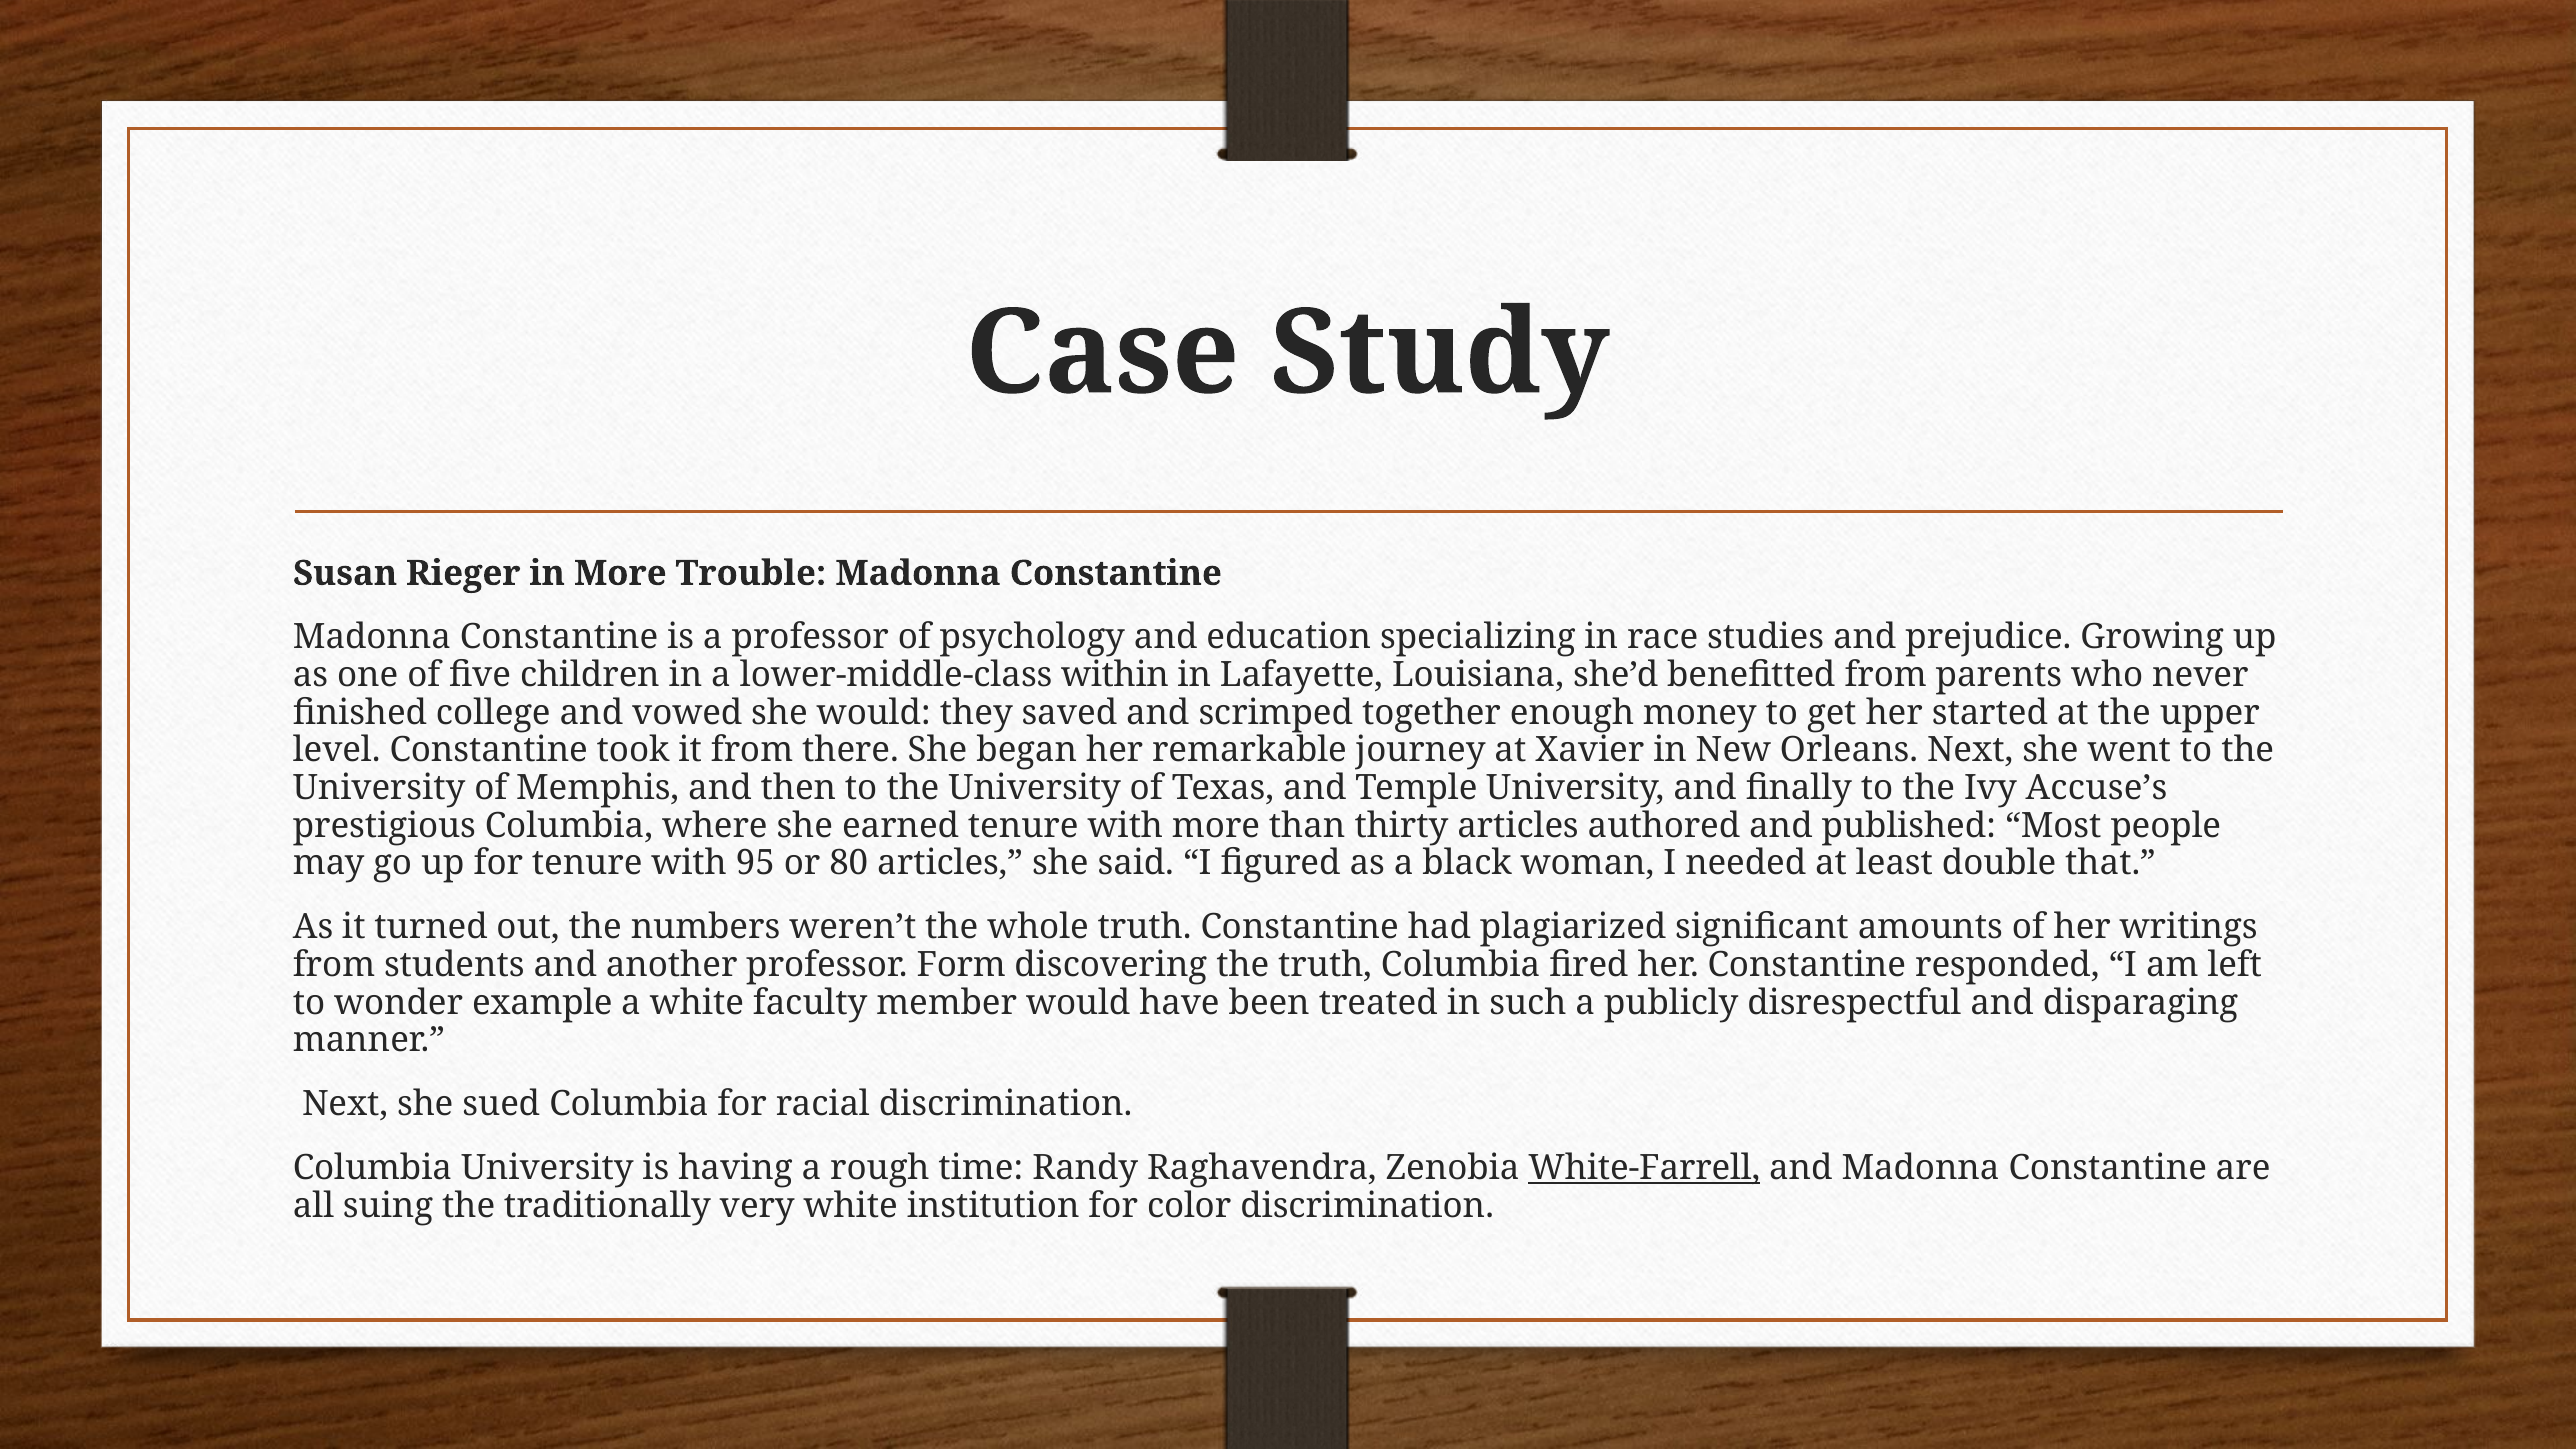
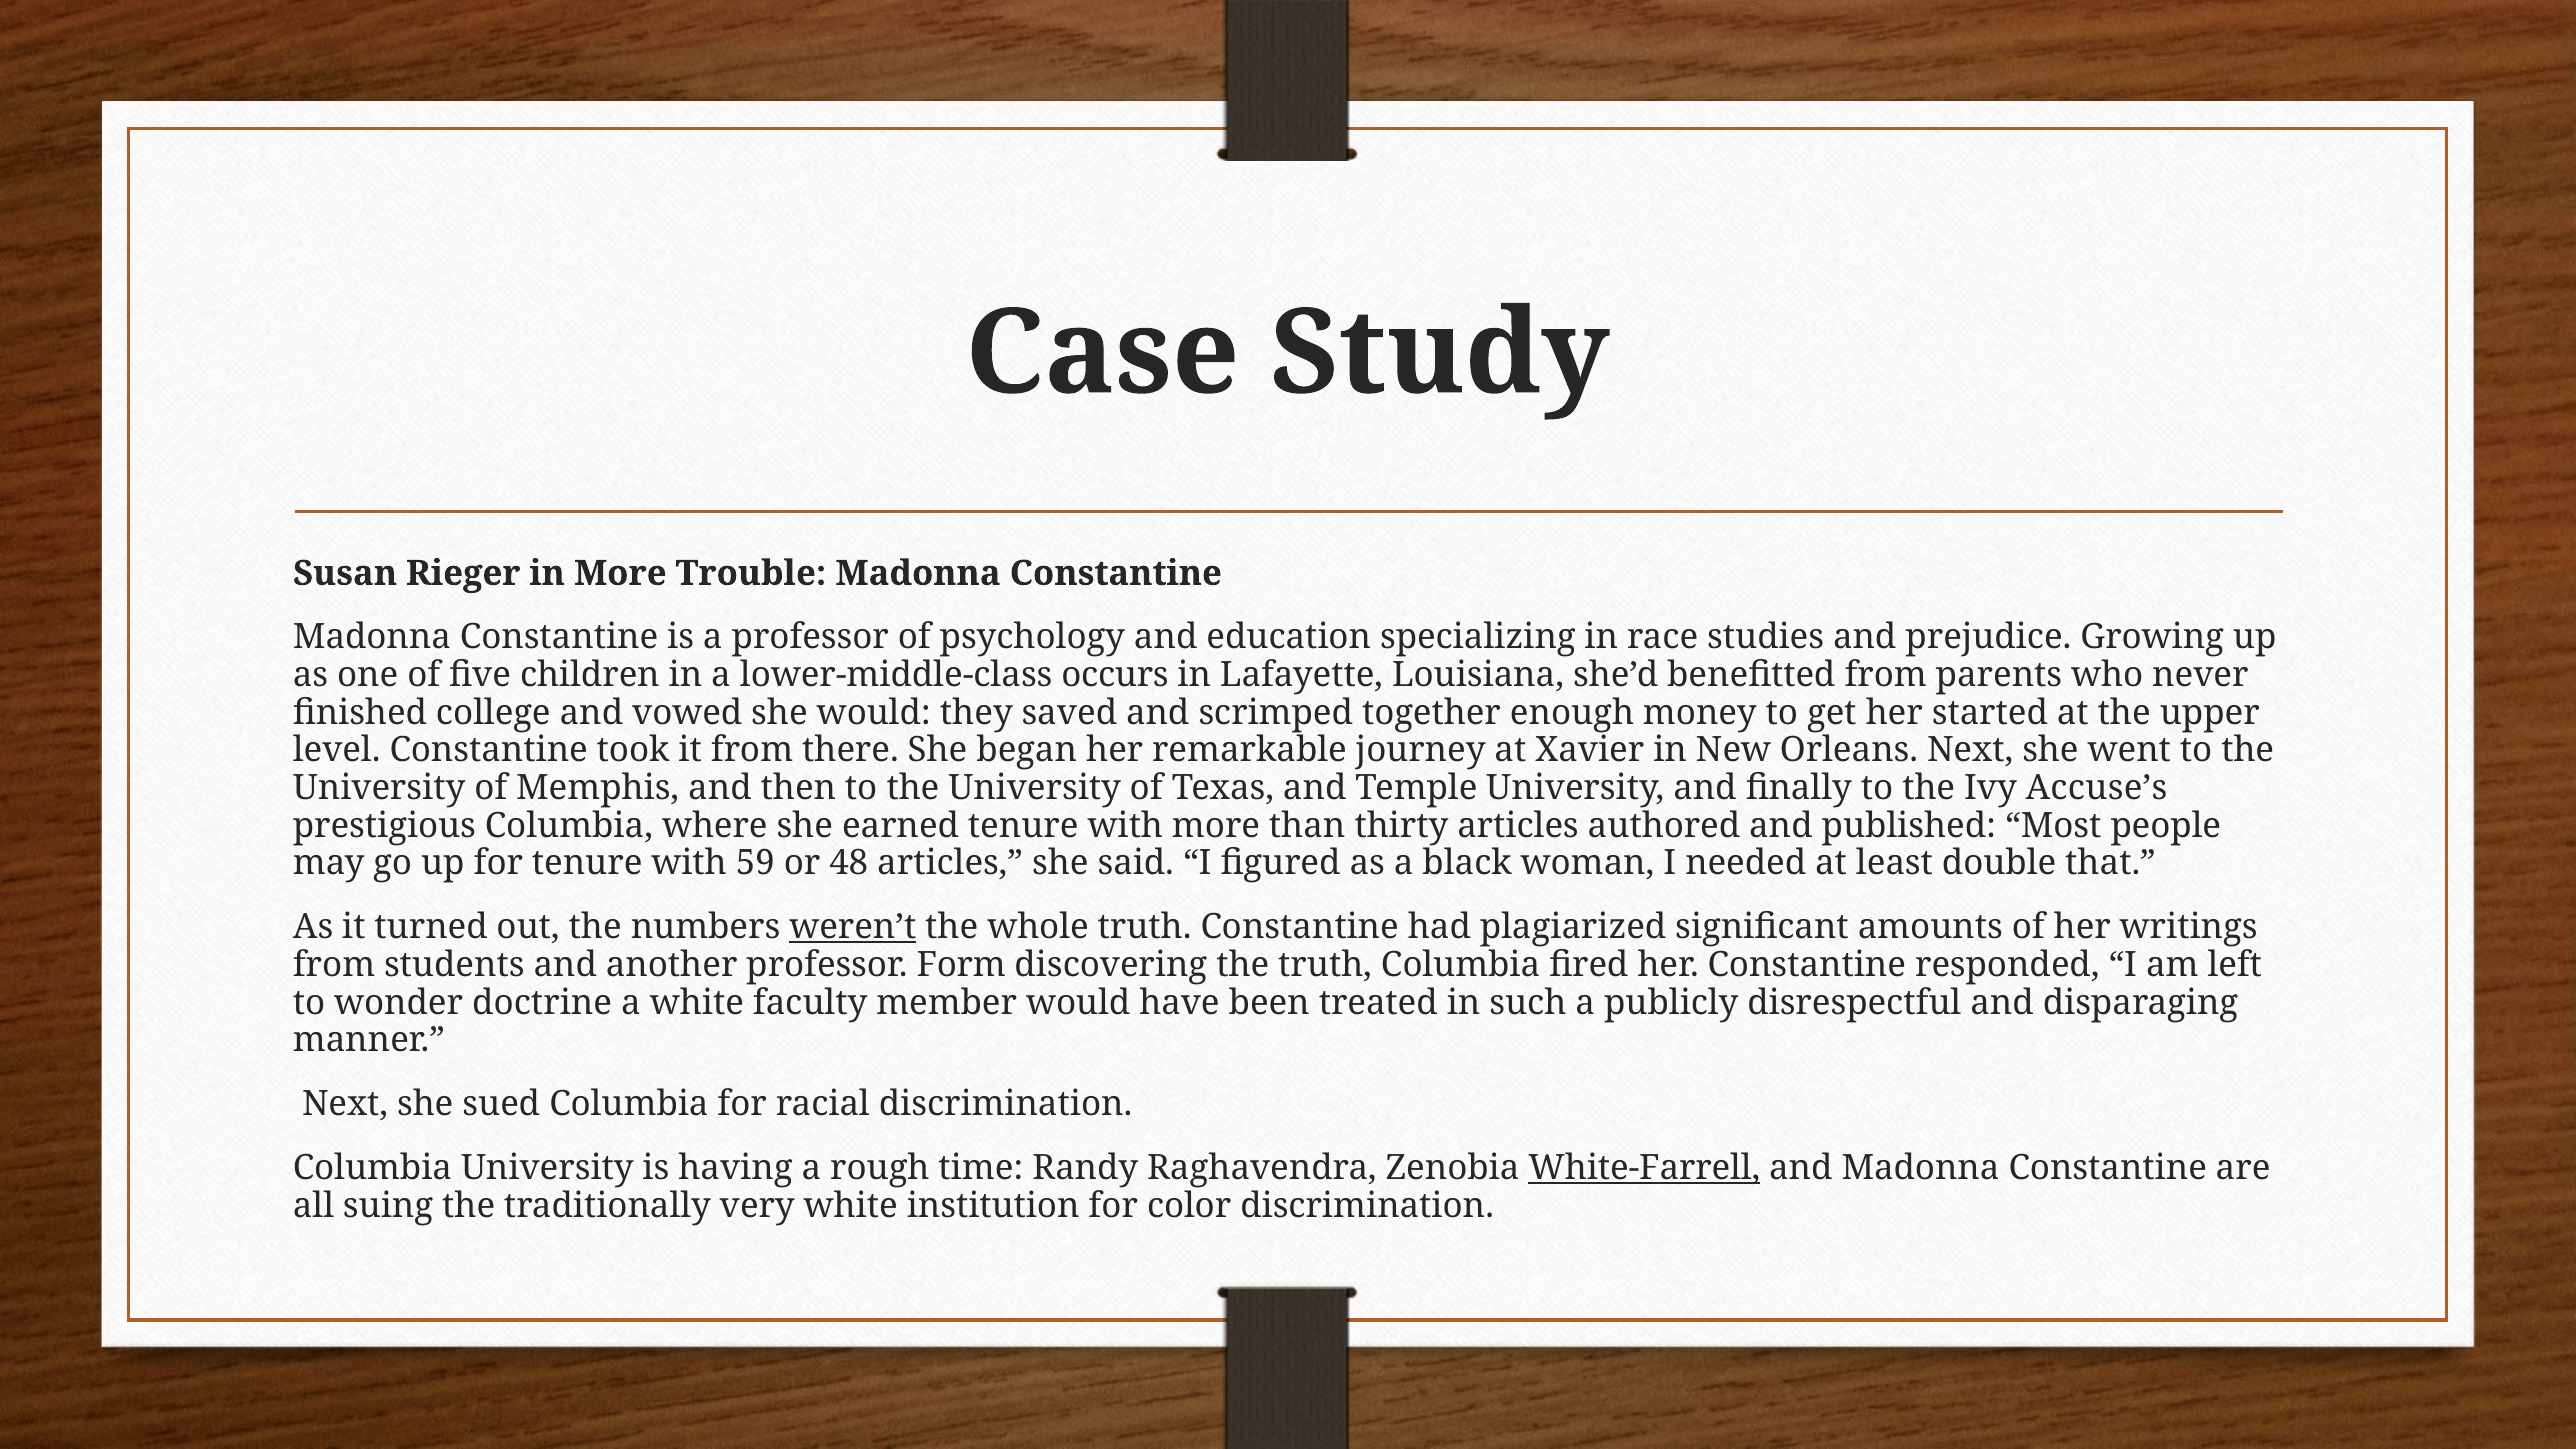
within: within -> occurs (1115, 675)
95: 95 -> 59 (755, 863)
80: 80 -> 48 (849, 863)
weren’t underline: none -> present (853, 927)
example: example -> doctrine (542, 1003)
